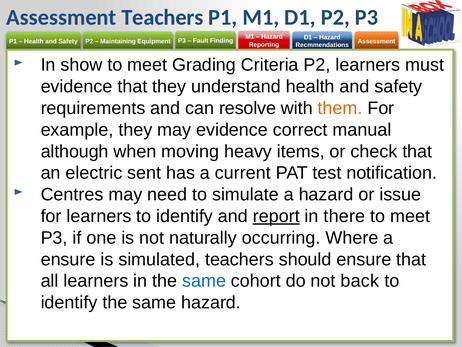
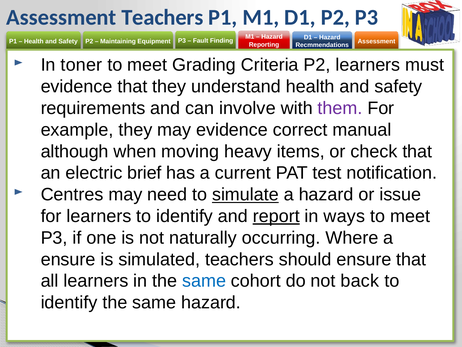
show: show -> toner (81, 65)
resolve: resolve -> involve (247, 108)
them colour: orange -> purple (340, 108)
sent: sent -> brief (144, 173)
simulate underline: none -> present (245, 194)
there: there -> ways (344, 216)
